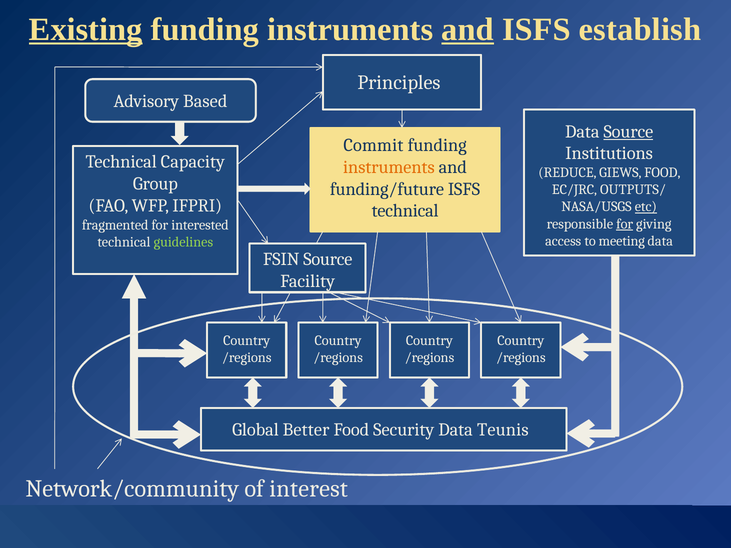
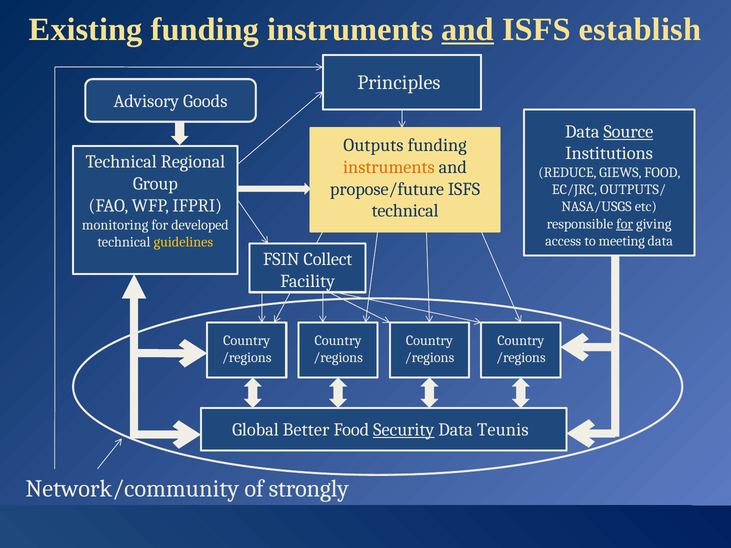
Existing underline: present -> none (86, 30)
Based: Based -> Goods (205, 101)
Commit: Commit -> Outputs (373, 145)
Capacity: Capacity -> Regional (193, 162)
funding/future: funding/future -> propose/future (387, 189)
etc underline: present -> none (646, 207)
fragmented: fragmented -> monitoring (115, 225)
interested: interested -> developed (200, 225)
guidelines colour: light green -> yellow (183, 242)
FSIN Source: Source -> Collect (328, 259)
Security underline: none -> present (404, 430)
interest: interest -> strongly (309, 489)
